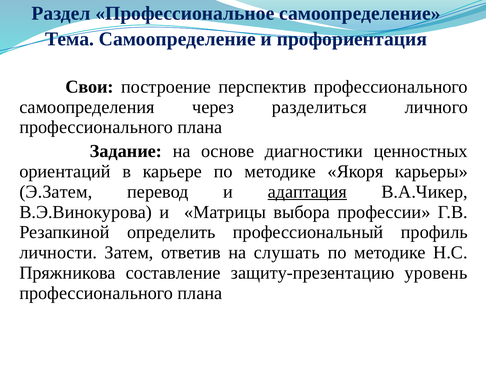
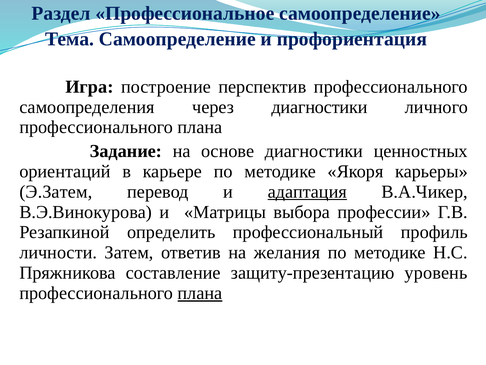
Свои: Свои -> Игра (89, 87)
через разделиться: разделиться -> диагностики (320, 107)
слушать: слушать -> желания (287, 252)
плана underline: none -> present (200, 293)
